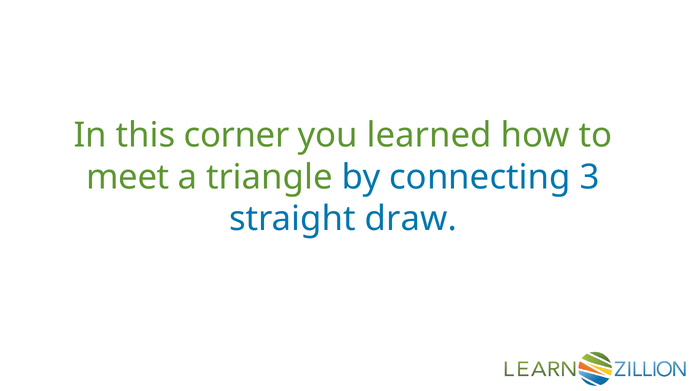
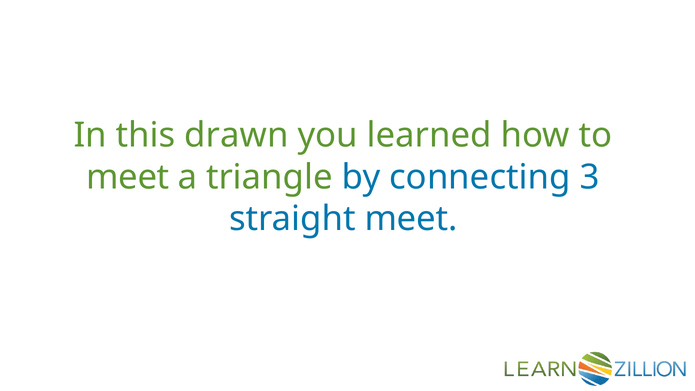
corner: corner -> drawn (236, 135)
straight draw: draw -> meet (411, 219)
